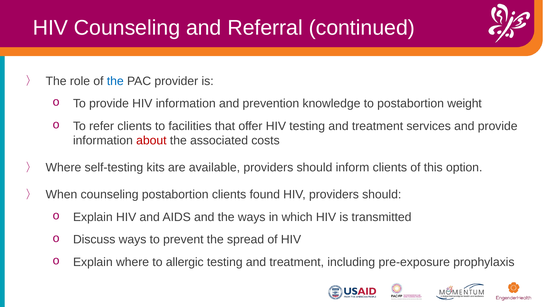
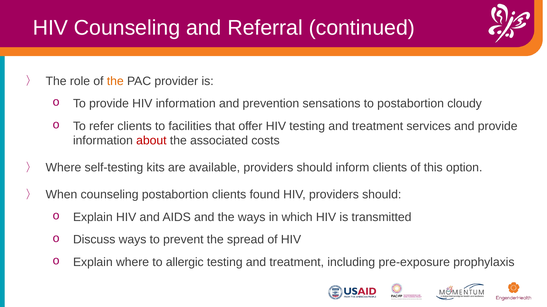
the colour: blue -> orange (115, 81)
knowledge: knowledge -> sensations (331, 104)
weight: weight -> cloudy (465, 104)
